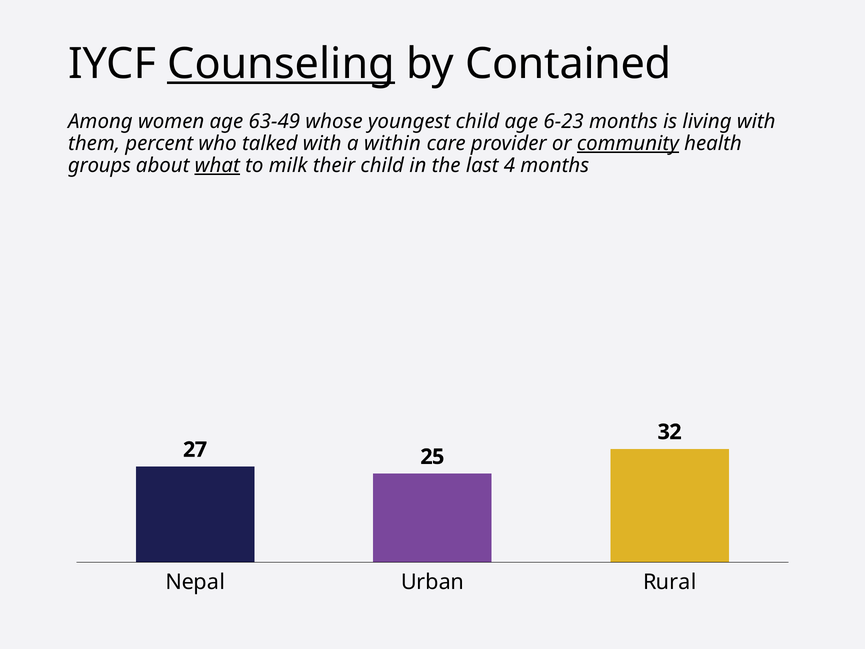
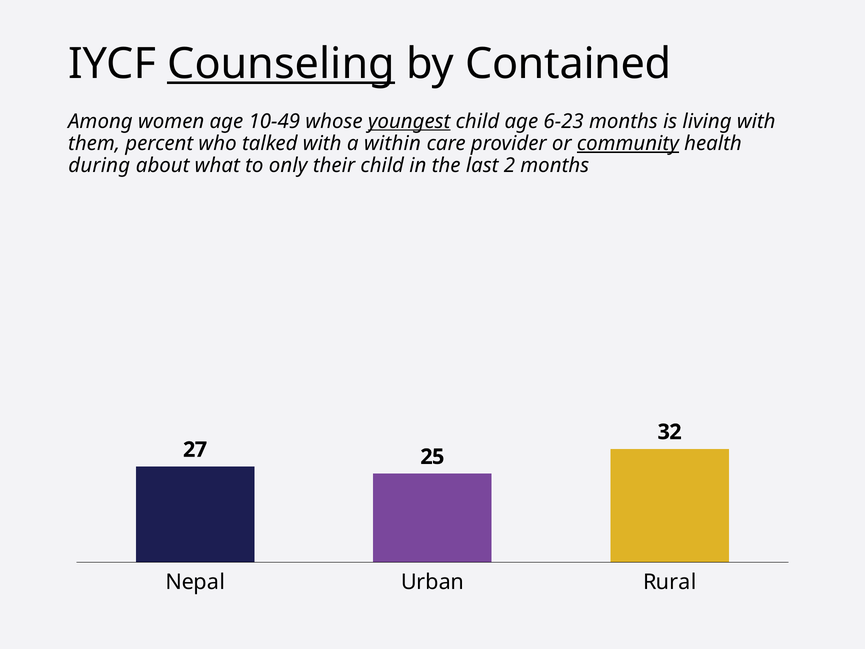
63-49: 63-49 -> 10-49 (274, 121)
youngest underline: none -> present (409, 121)
groups: groups -> during (99, 165)
what underline: present -> none (217, 165)
milk: milk -> only (288, 165)
4: 4 -> 2 (509, 165)
